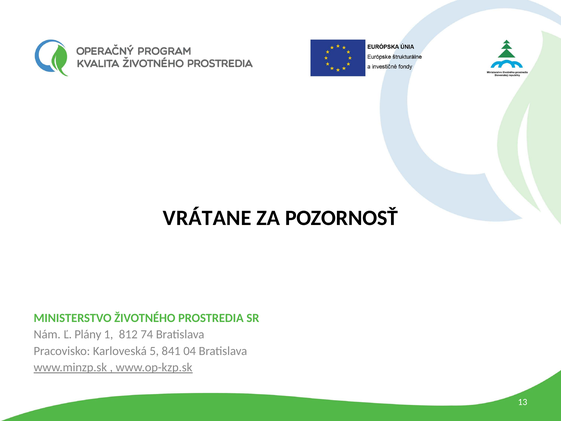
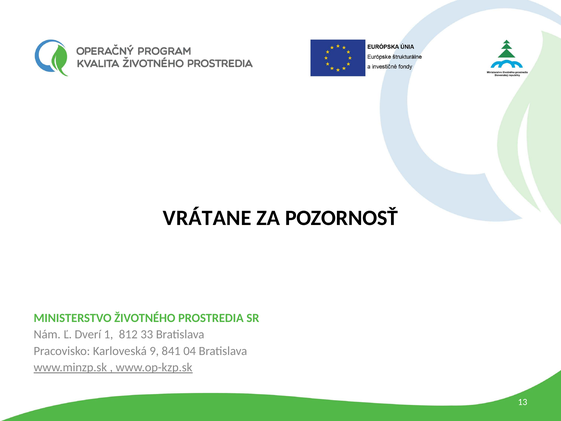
Plány: Plány -> Dverí (88, 334)
74: 74 -> 33 (147, 334)
5: 5 -> 9 (154, 351)
